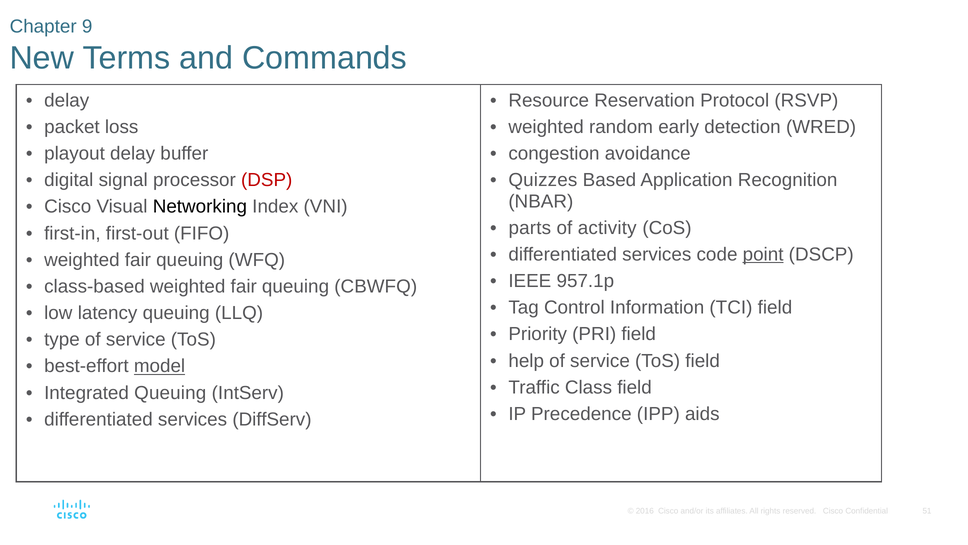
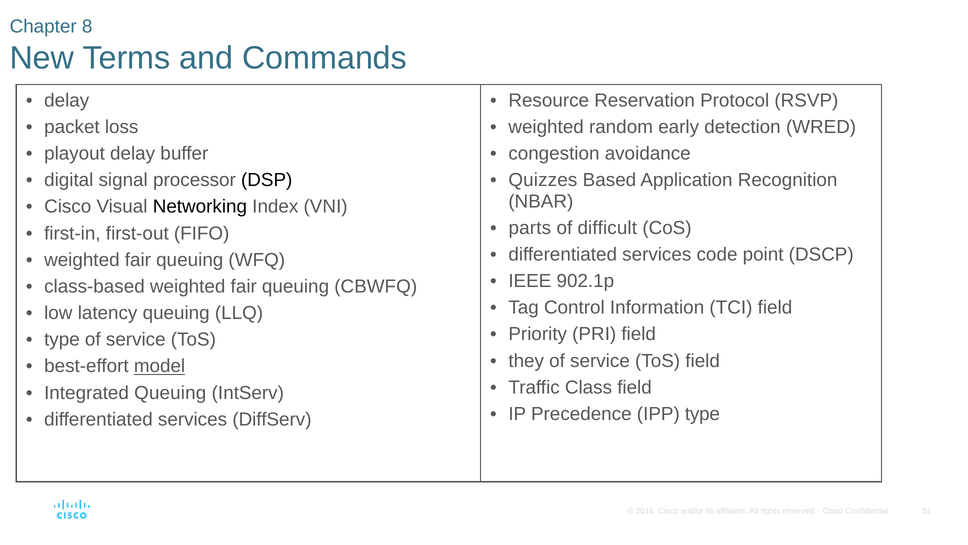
9: 9 -> 8 (87, 26)
DSP colour: red -> black (267, 180)
activity: activity -> difficult (607, 228)
point underline: present -> none (763, 254)
957.1p: 957.1p -> 902.1p (585, 281)
help: help -> they (526, 361)
IPP aids: aids -> type (702, 414)
